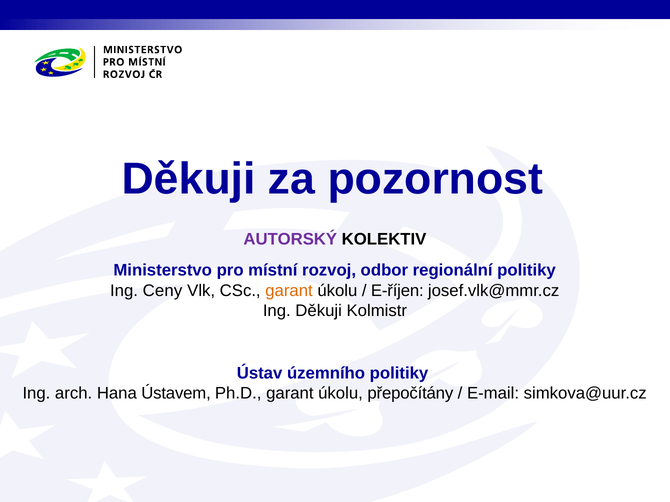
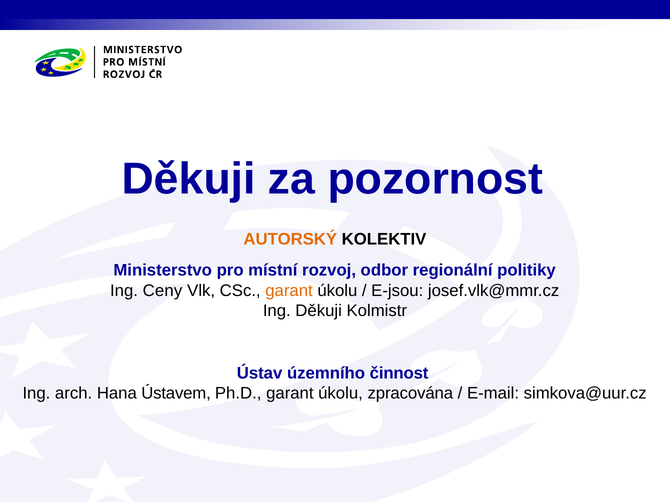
AUTORSKÝ colour: purple -> orange (290, 239)
E-říjen: E-říjen -> E-jsou (397, 291)
územního politiky: politiky -> činnost (399, 373)
přepočítány: přepočítány -> zpracována (410, 394)
